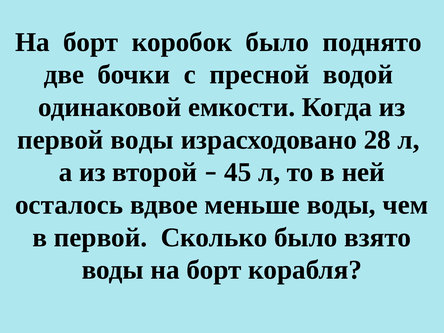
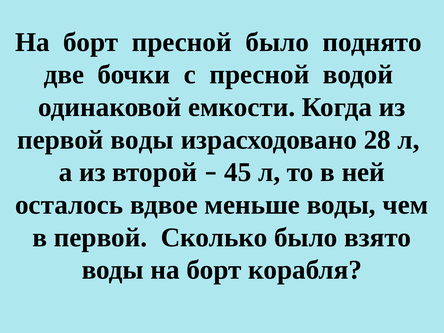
борт коробок: коробок -> пресной (182, 42)
